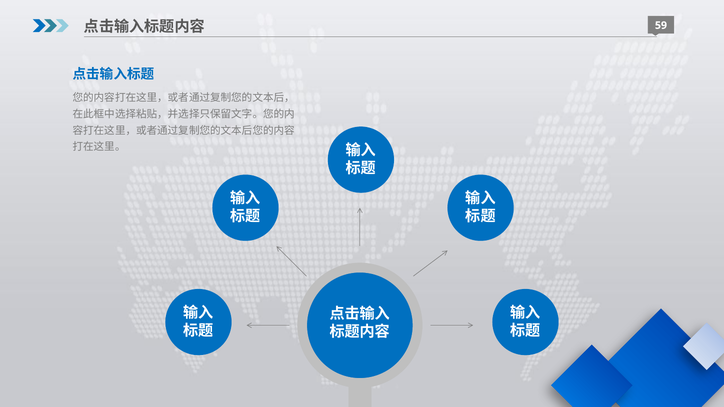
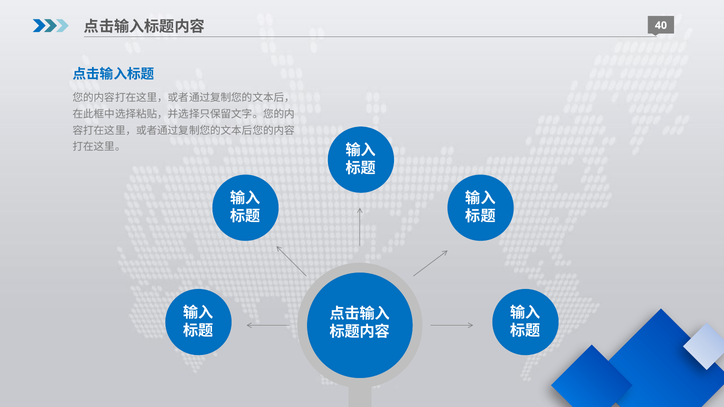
59: 59 -> 40 (661, 25)
